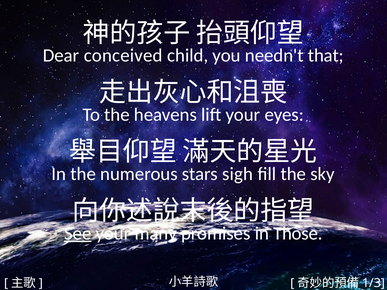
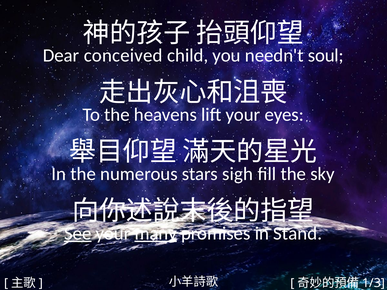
that: that -> soul (326, 55)
many underline: none -> present (156, 234)
Those: Those -> Stand (298, 234)
